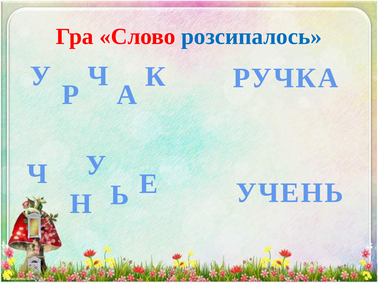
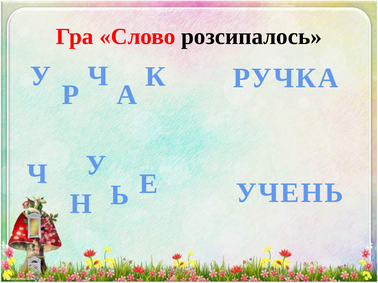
розсипалось colour: blue -> black (251, 37)
